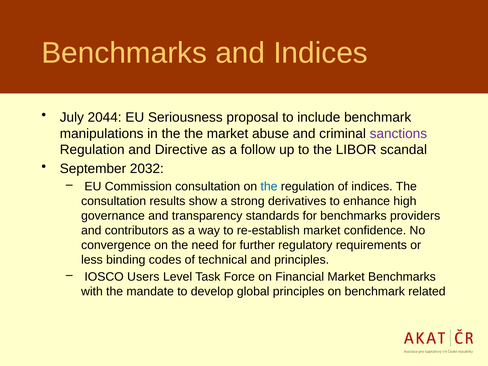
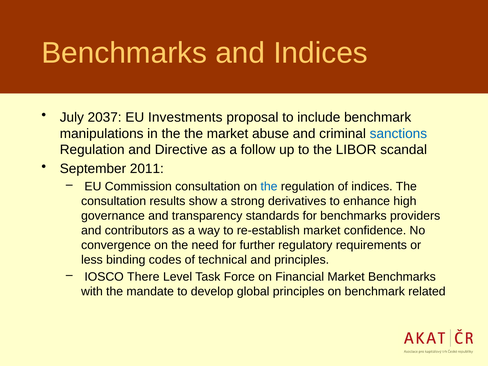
2044: 2044 -> 2037 (105, 117)
Seriousness: Seriousness -> Investments (185, 117)
sanctions colour: purple -> blue (398, 134)
2032: 2032 -> 2011 (147, 169)
Users: Users -> There (143, 277)
